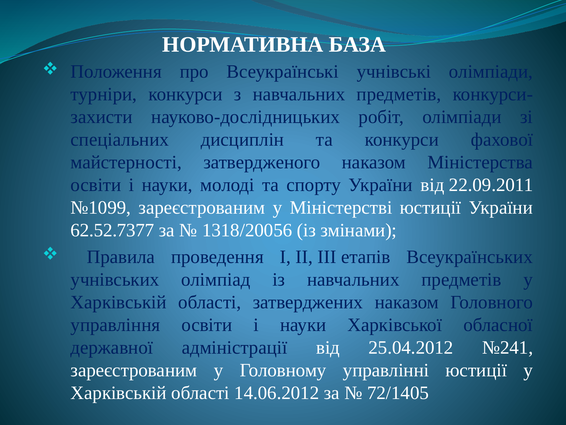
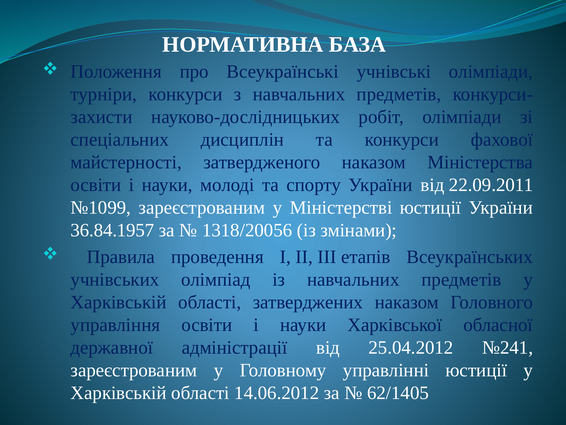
62.52.7377: 62.52.7377 -> 36.84.1957 (112, 230)
72/1405: 72/1405 -> 62/1405 (398, 392)
